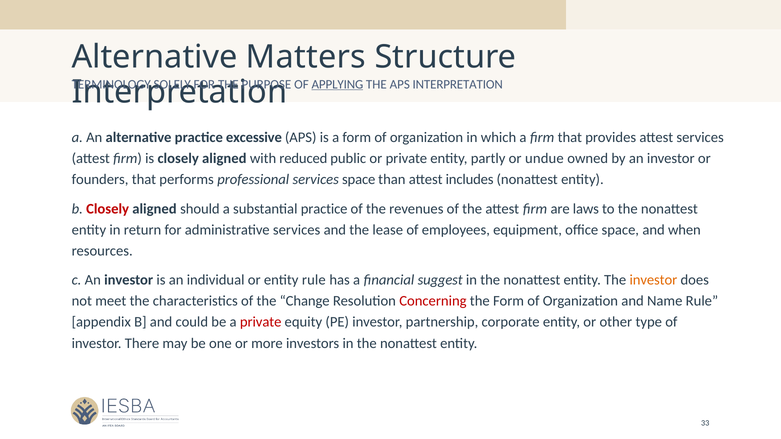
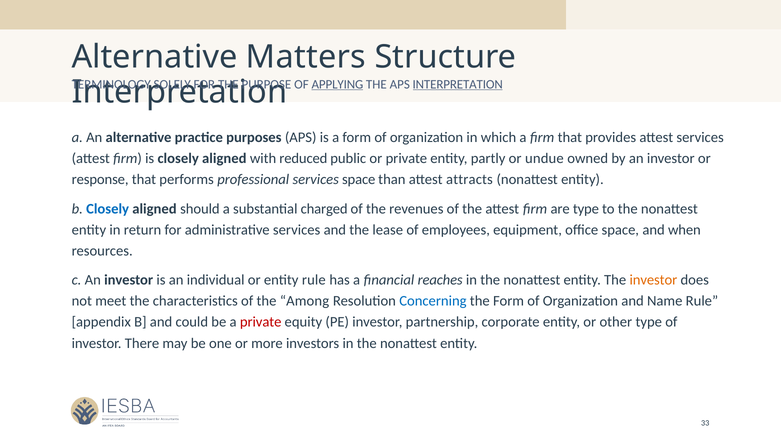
INTERPRETATION underline: none -> present (458, 84)
excessive: excessive -> purposes (254, 137)
founders: founders -> response (100, 180)
includes: includes -> attracts (469, 180)
Closely colour: red -> blue (108, 209)
substantial practice: practice -> charged (324, 209)
are laws: laws -> type (586, 209)
suggest: suggest -> reaches (440, 280)
Change: Change -> Among (305, 301)
Concerning colour: red -> blue (433, 301)
